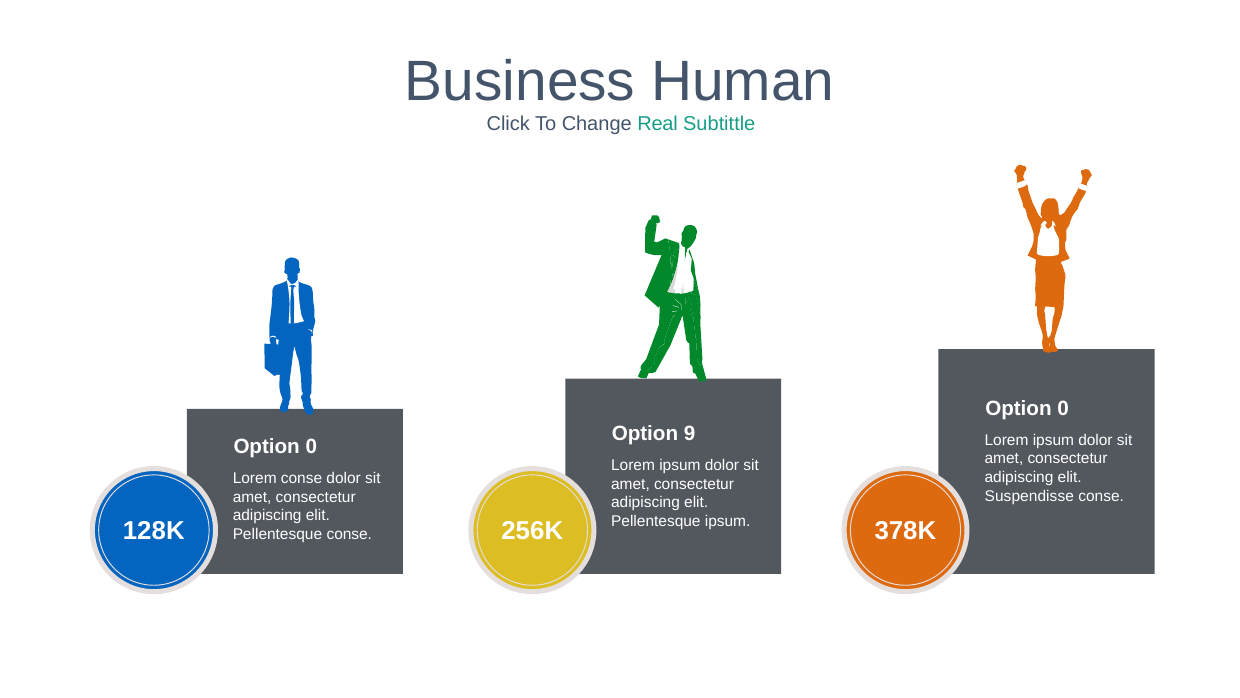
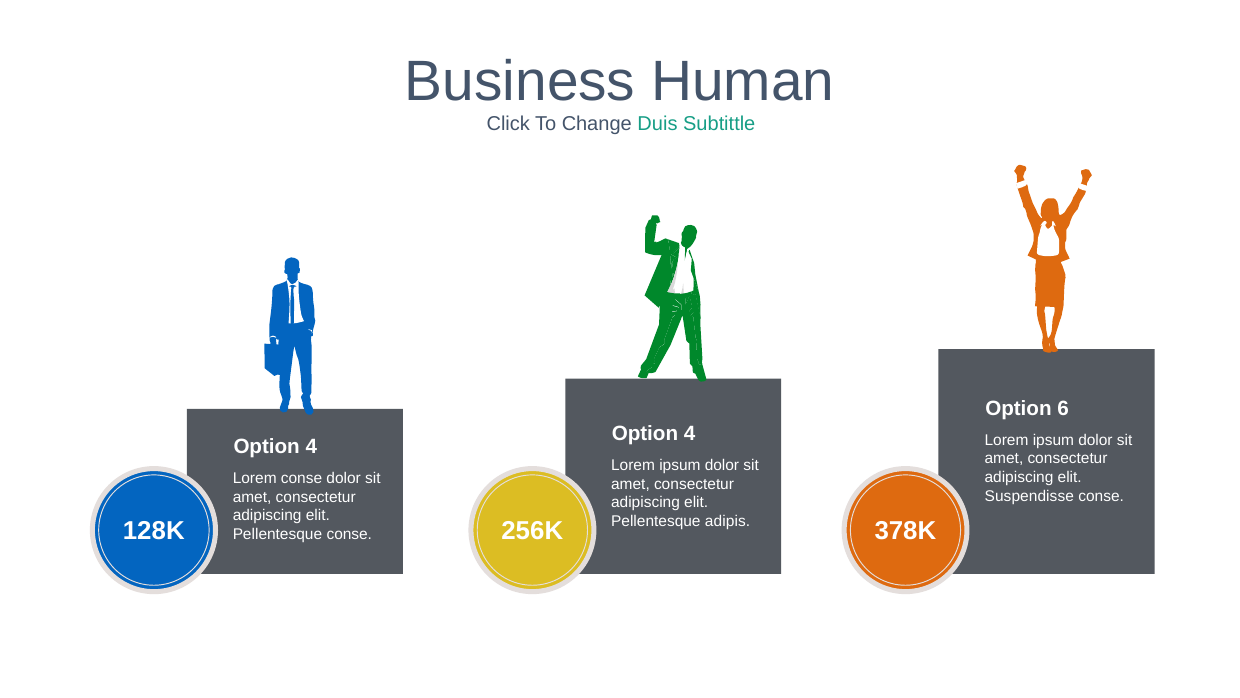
Real: Real -> Duis (657, 124)
0: 0 -> 6 (1063, 408)
9: 9 -> 4 (690, 434)
0: 0 -> 4 (311, 447)
Pellentesque ipsum: ipsum -> adipis (728, 521)
